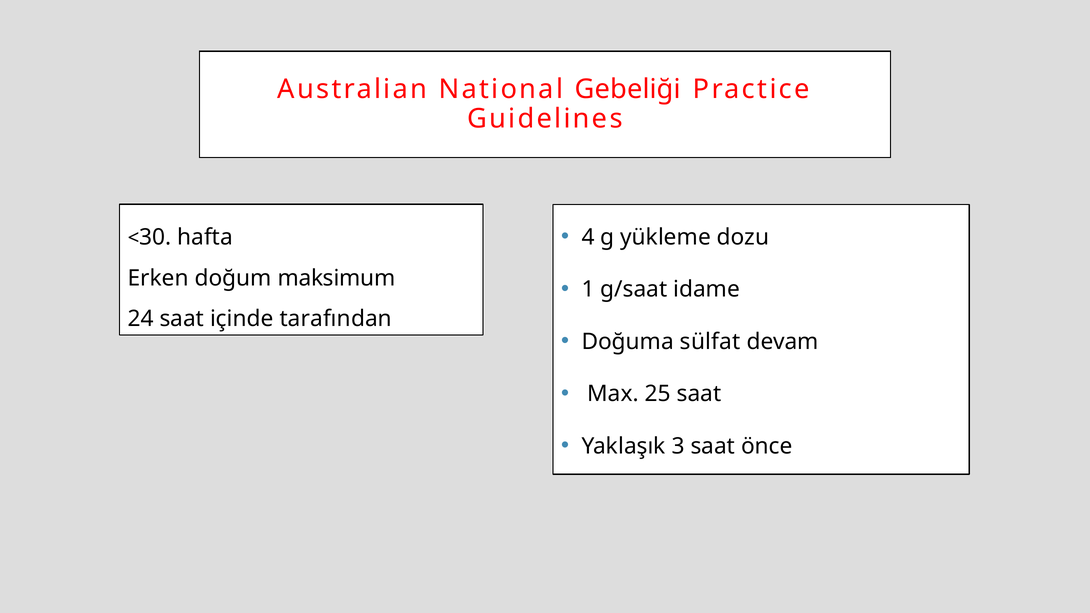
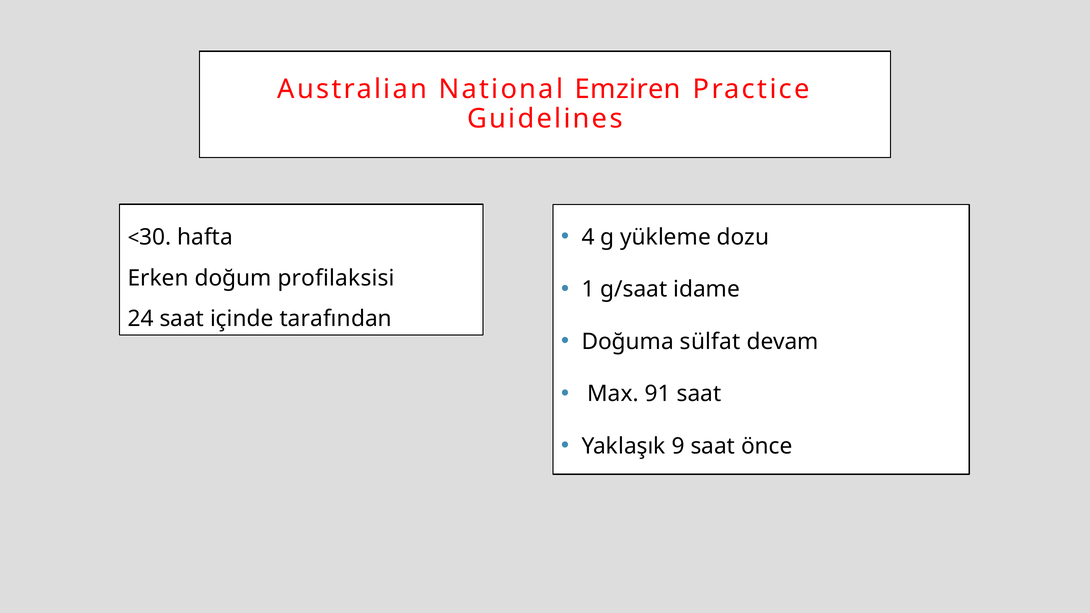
Gebeliği: Gebeliği -> Emziren (628, 89)
maksimum: maksimum -> profilaksisi (336, 278)
25: 25 -> 91 (658, 394)
3: 3 -> 9 (678, 446)
